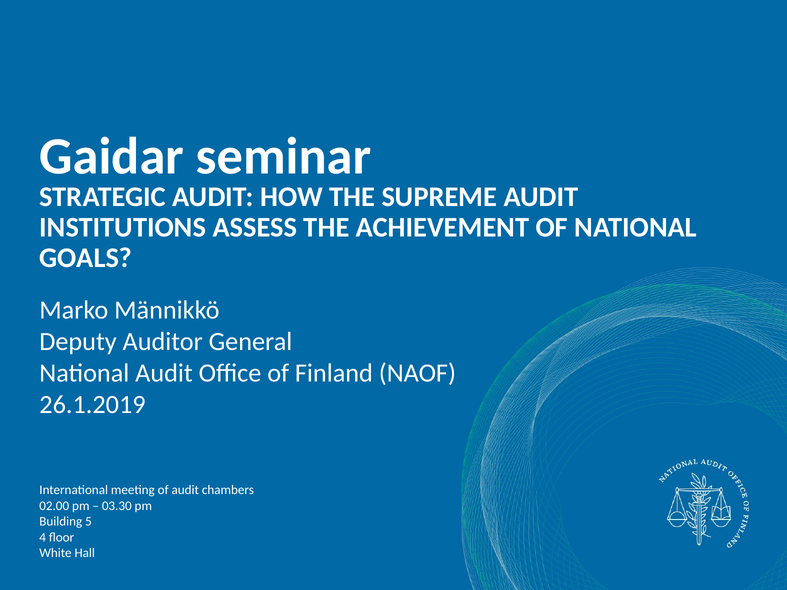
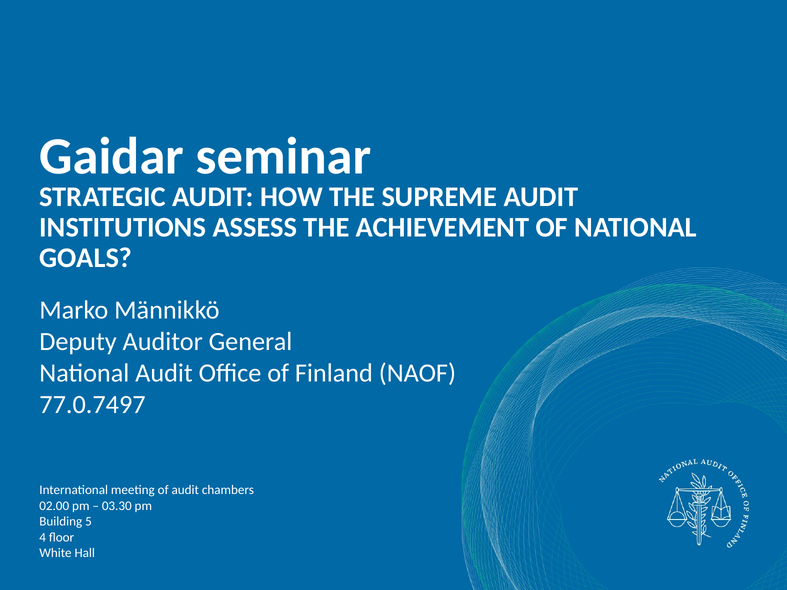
26.1.2019: 26.1.2019 -> 77.0.7497 (92, 405)
